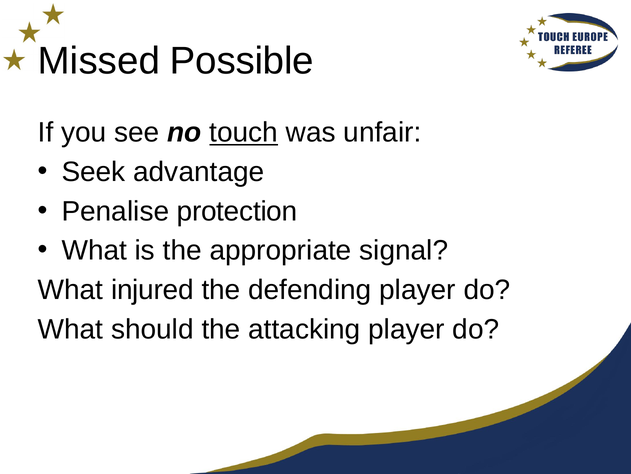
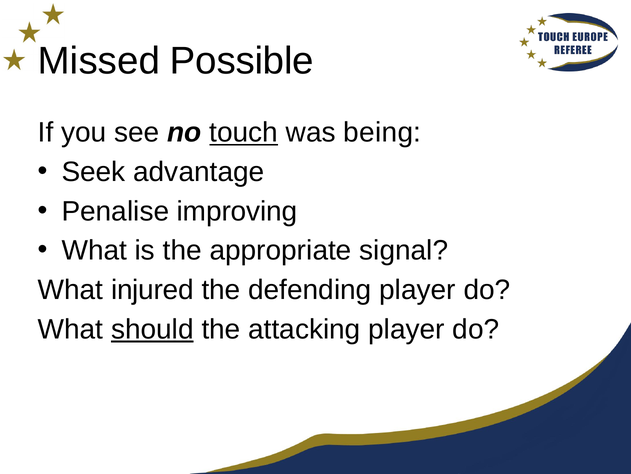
unfair: unfair -> being (382, 132)
protection: protection -> improving (237, 211)
should underline: none -> present (152, 329)
